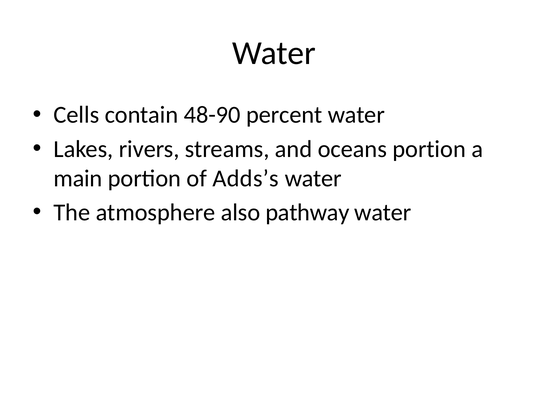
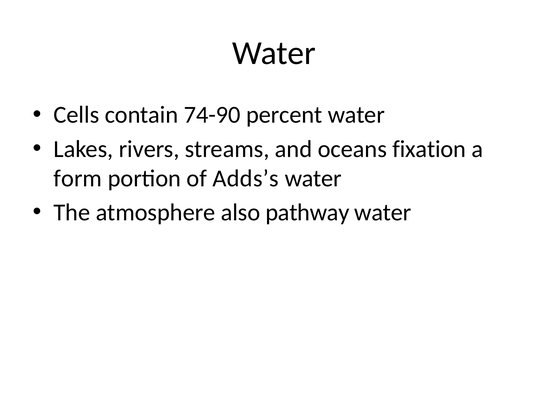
48-90: 48-90 -> 74-90 (212, 115)
oceans portion: portion -> fixation (429, 149)
main: main -> form (78, 178)
